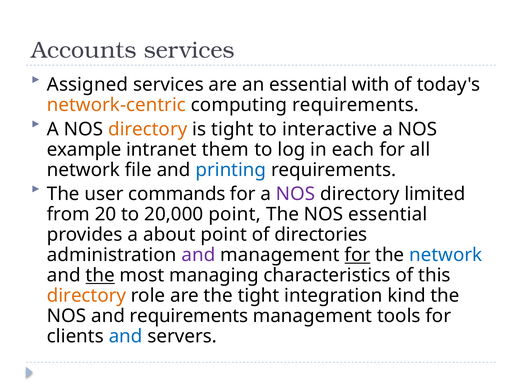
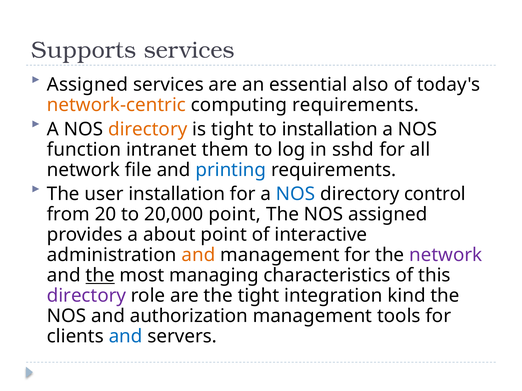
Accounts: Accounts -> Supports (84, 50)
with: with -> also (371, 85)
to interactive: interactive -> installation (330, 129)
example: example -> function (84, 150)
each: each -> sshd (353, 150)
user commands: commands -> installation (177, 194)
NOS colour: purple -> blue (296, 194)
limited: limited -> control (435, 194)
NOS essential: essential -> assigned (388, 215)
directories: directories -> interactive (321, 235)
and colour: purple -> orange (198, 255)
for underline: present -> none (357, 255)
network colour: blue -> purple (446, 255)
directory colour: orange -> purple (86, 296)
and requirements: requirements -> authorization (189, 316)
